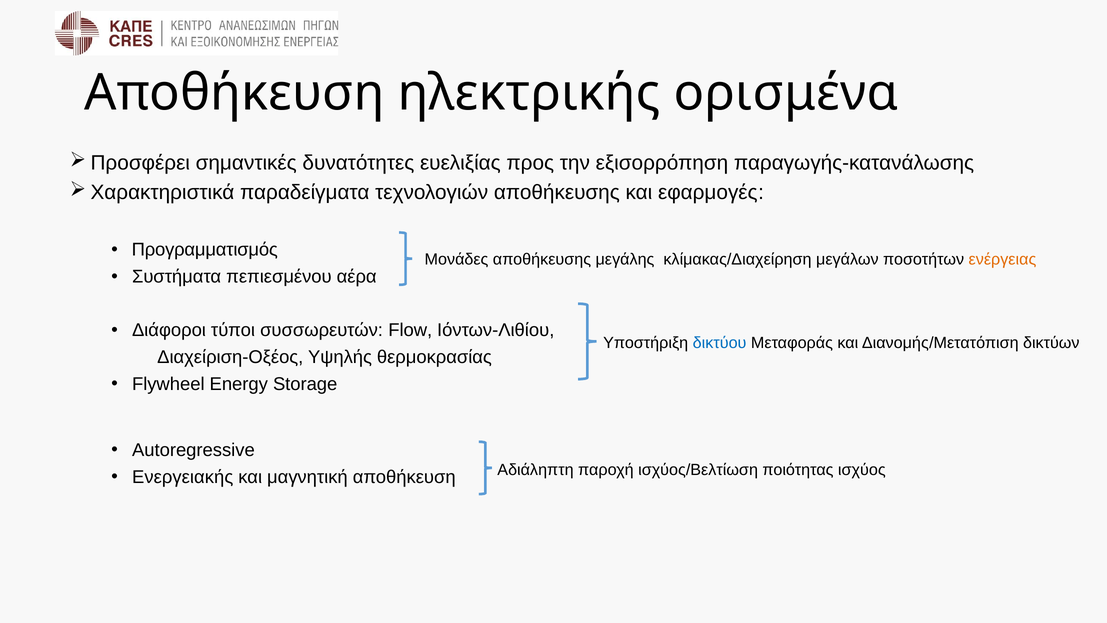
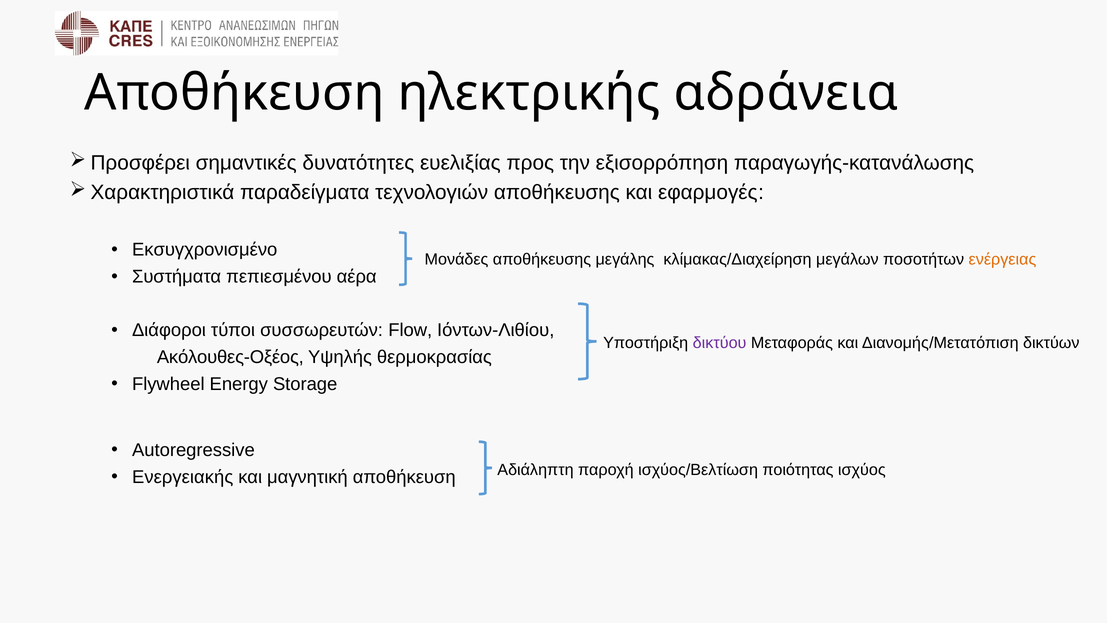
ορισμένα: ορισμένα -> αδράνεια (786, 93)
Προγραμματισμός: Προγραμματισμός -> Εκσυγχρονισμένο (205, 250)
δικτύου colour: blue -> purple (720, 343)
Διαχείριση-Οξέος: Διαχείριση-Οξέος -> Ακόλουθες-Οξέος (230, 357)
